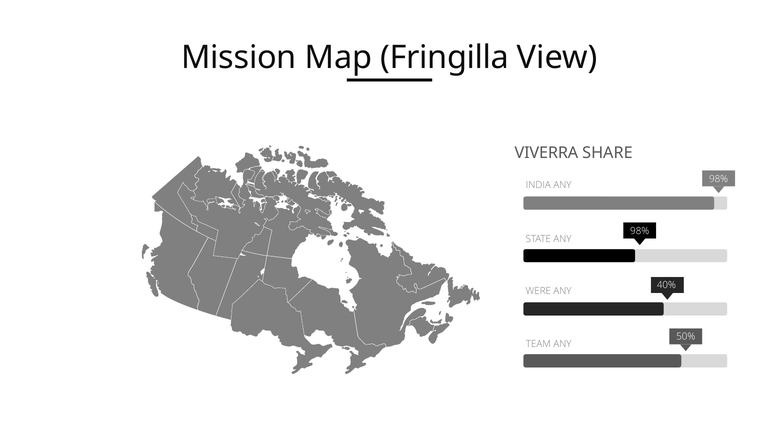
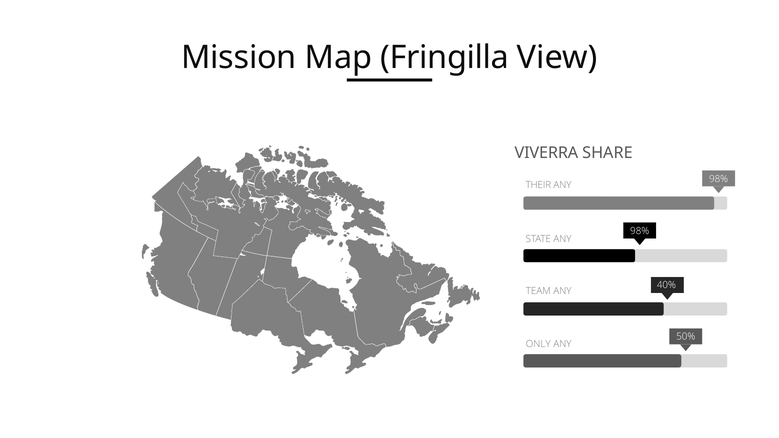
INDIA: INDIA -> THEIR (538, 185)
WERE: WERE -> TEAM (538, 291)
TEAM: TEAM -> ONLY (538, 345)
